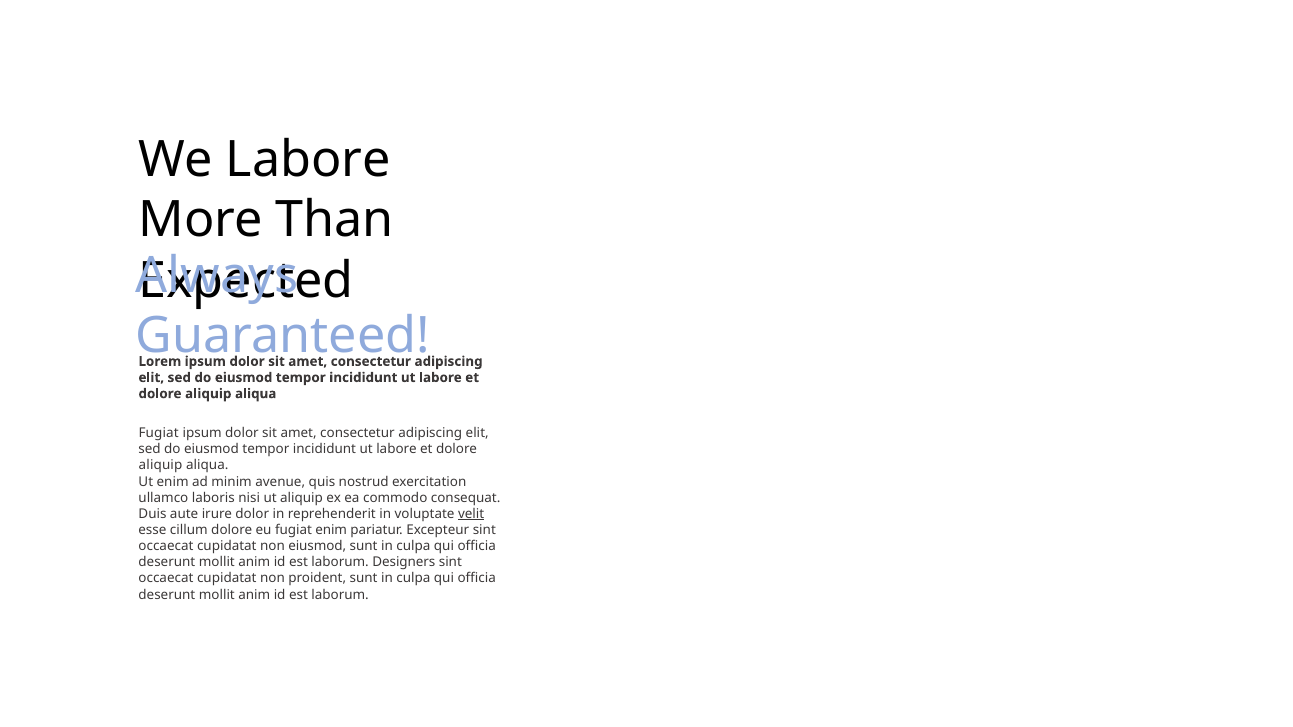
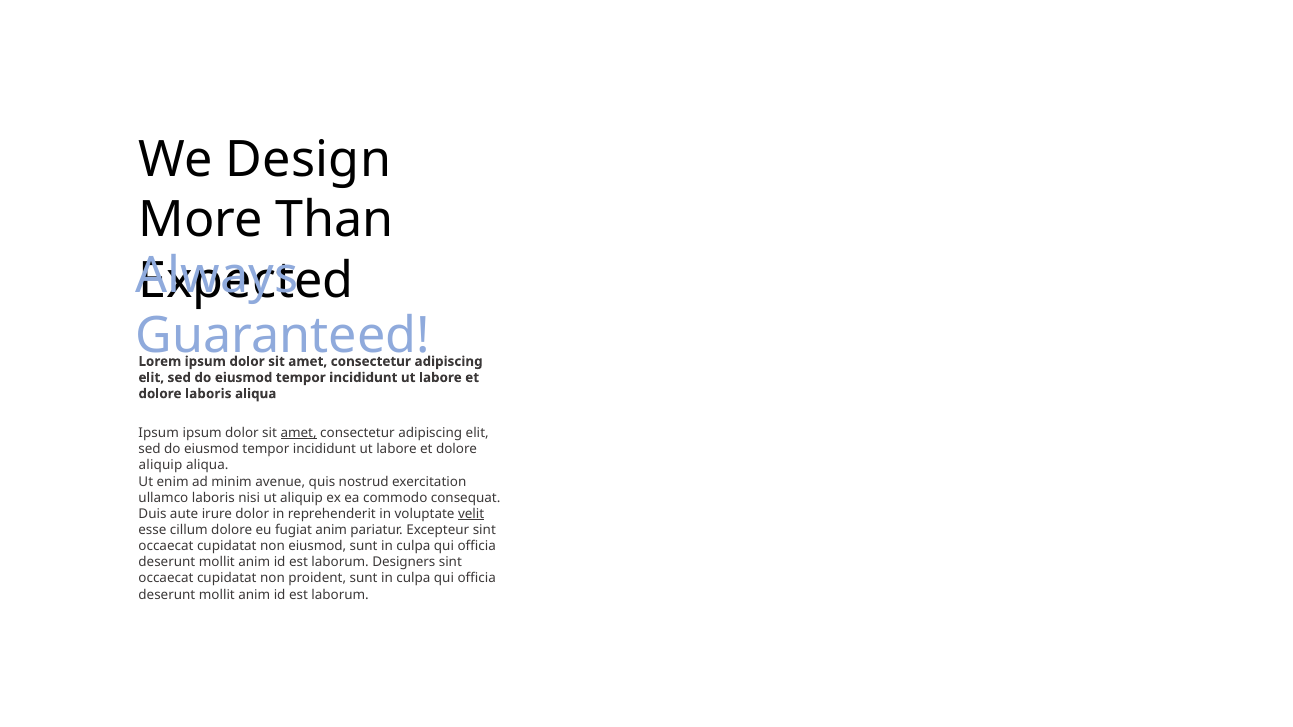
We Labore: Labore -> Design (308, 160)
aliquip: aliquip -> laboris (208, 394)
Fugiat: Fugiat -> Ipsum (159, 433)
amet underline: none -> present (299, 433)
fugiat enim: enim -> anim (331, 530)
